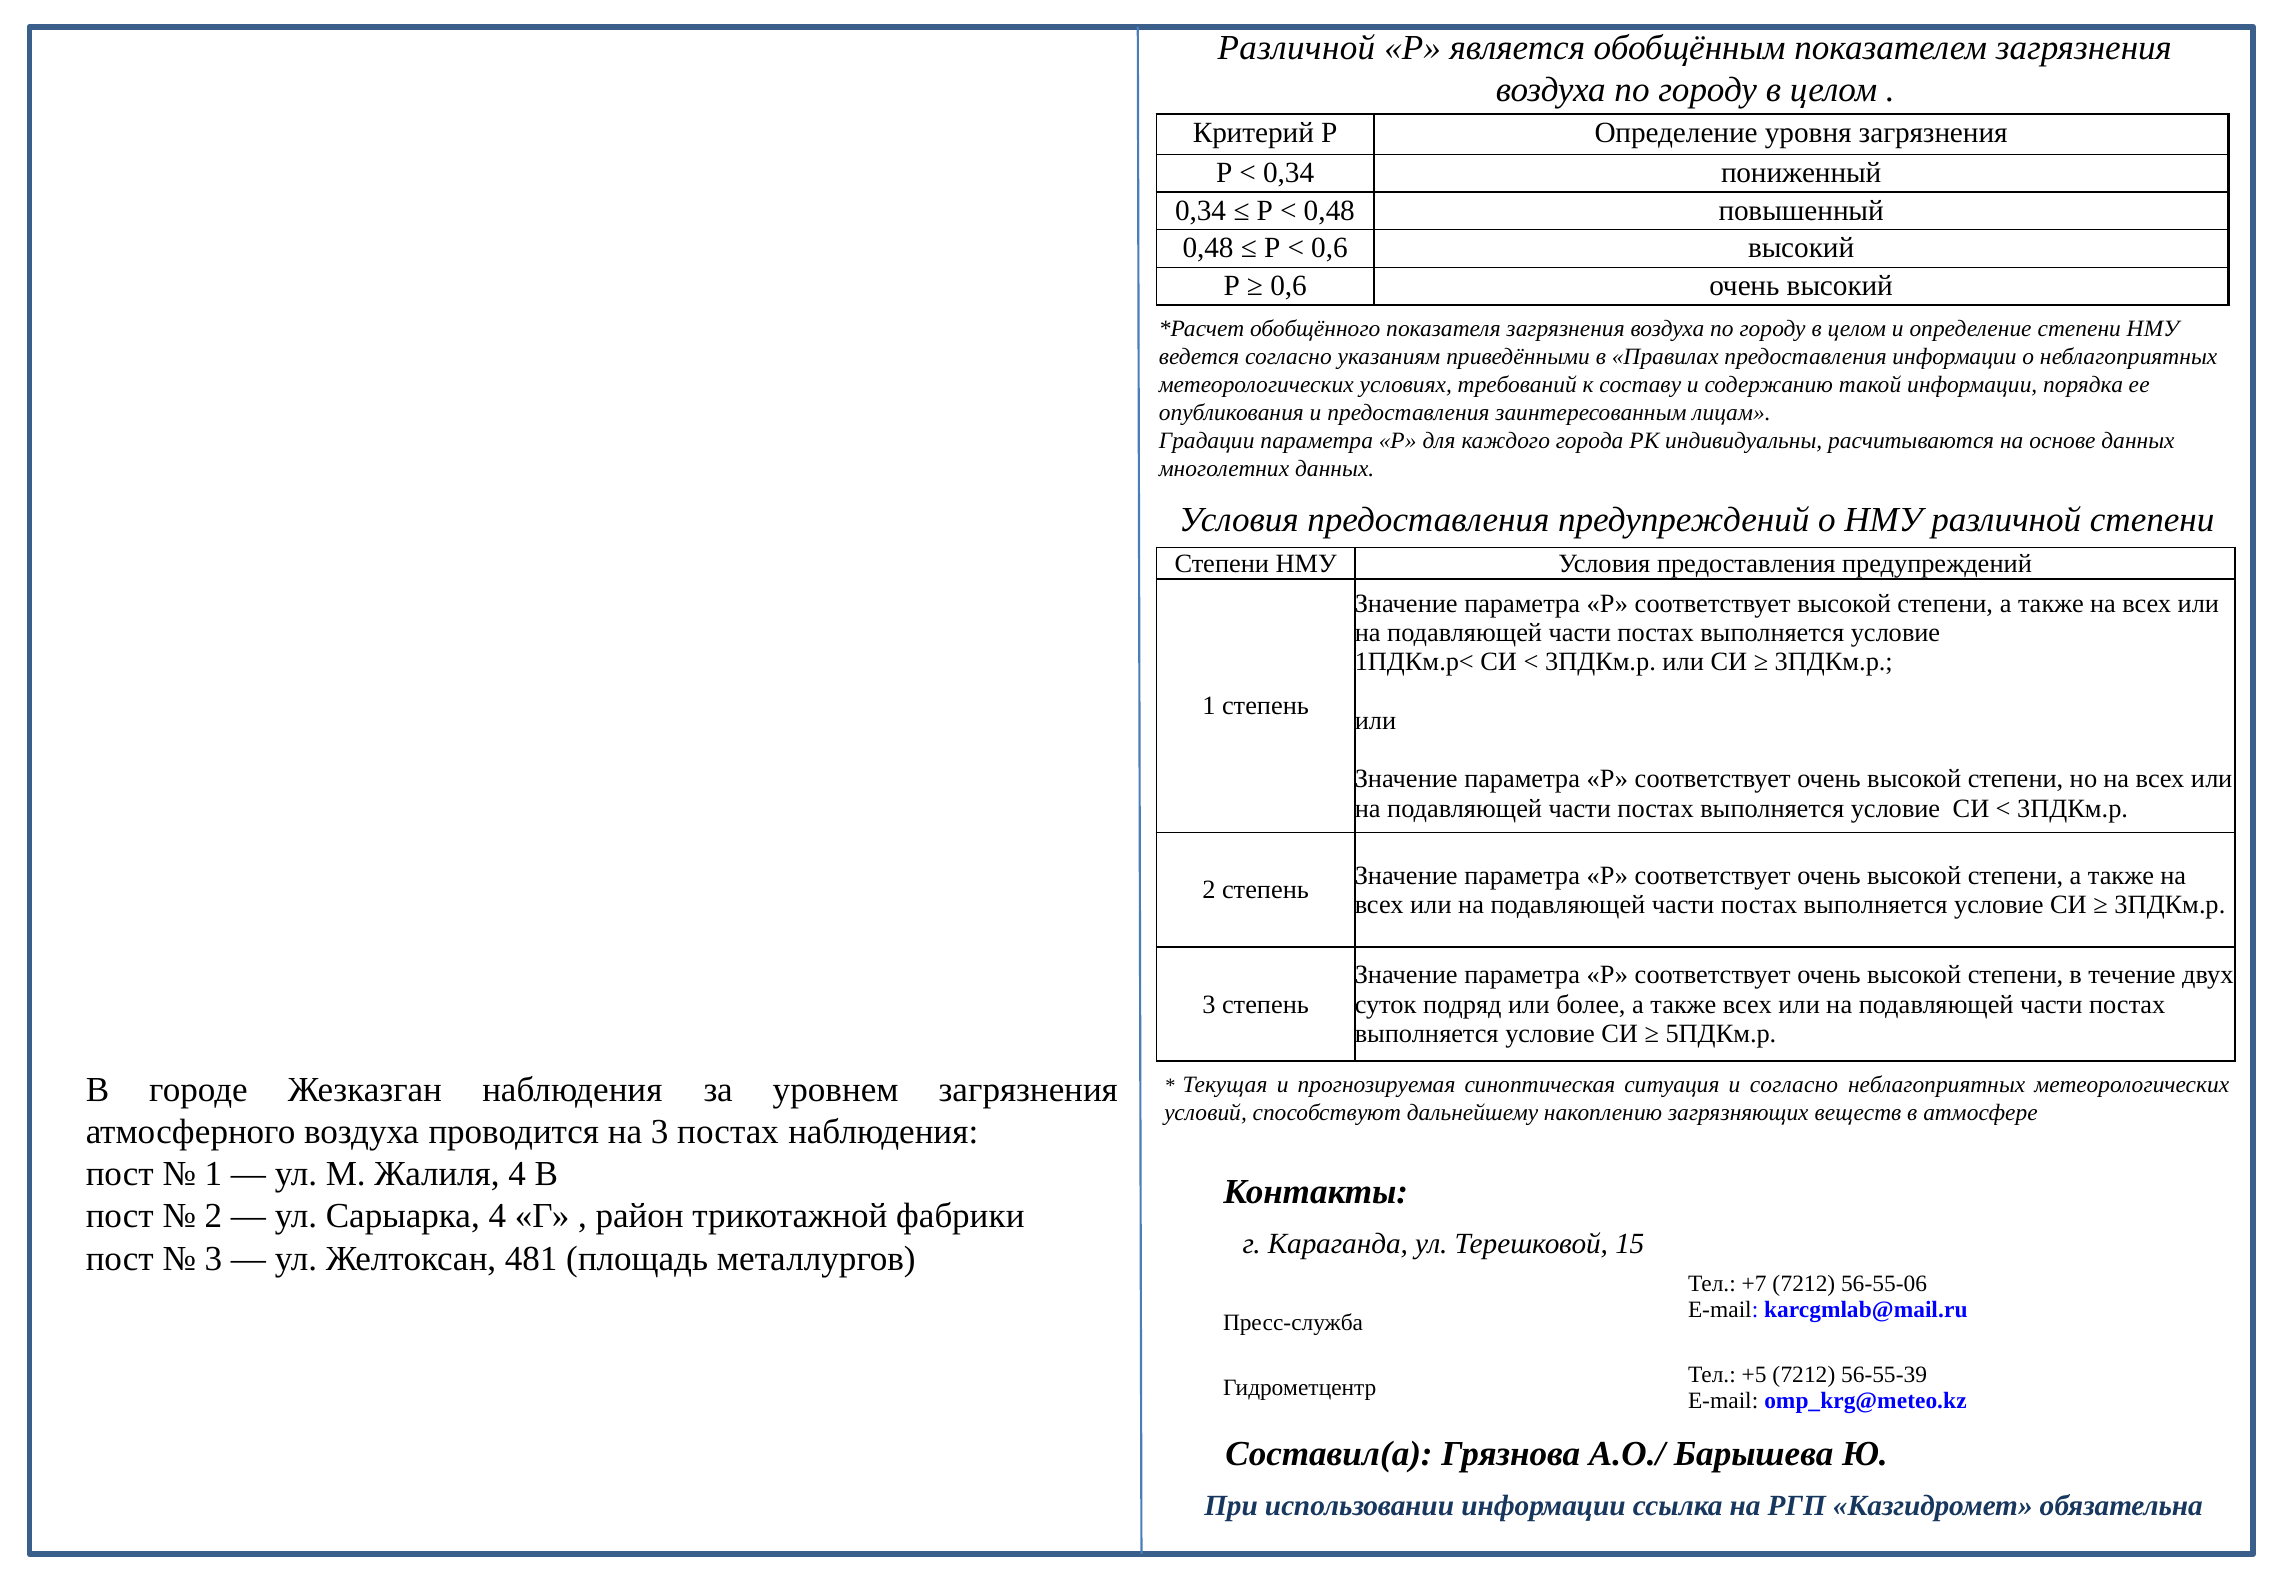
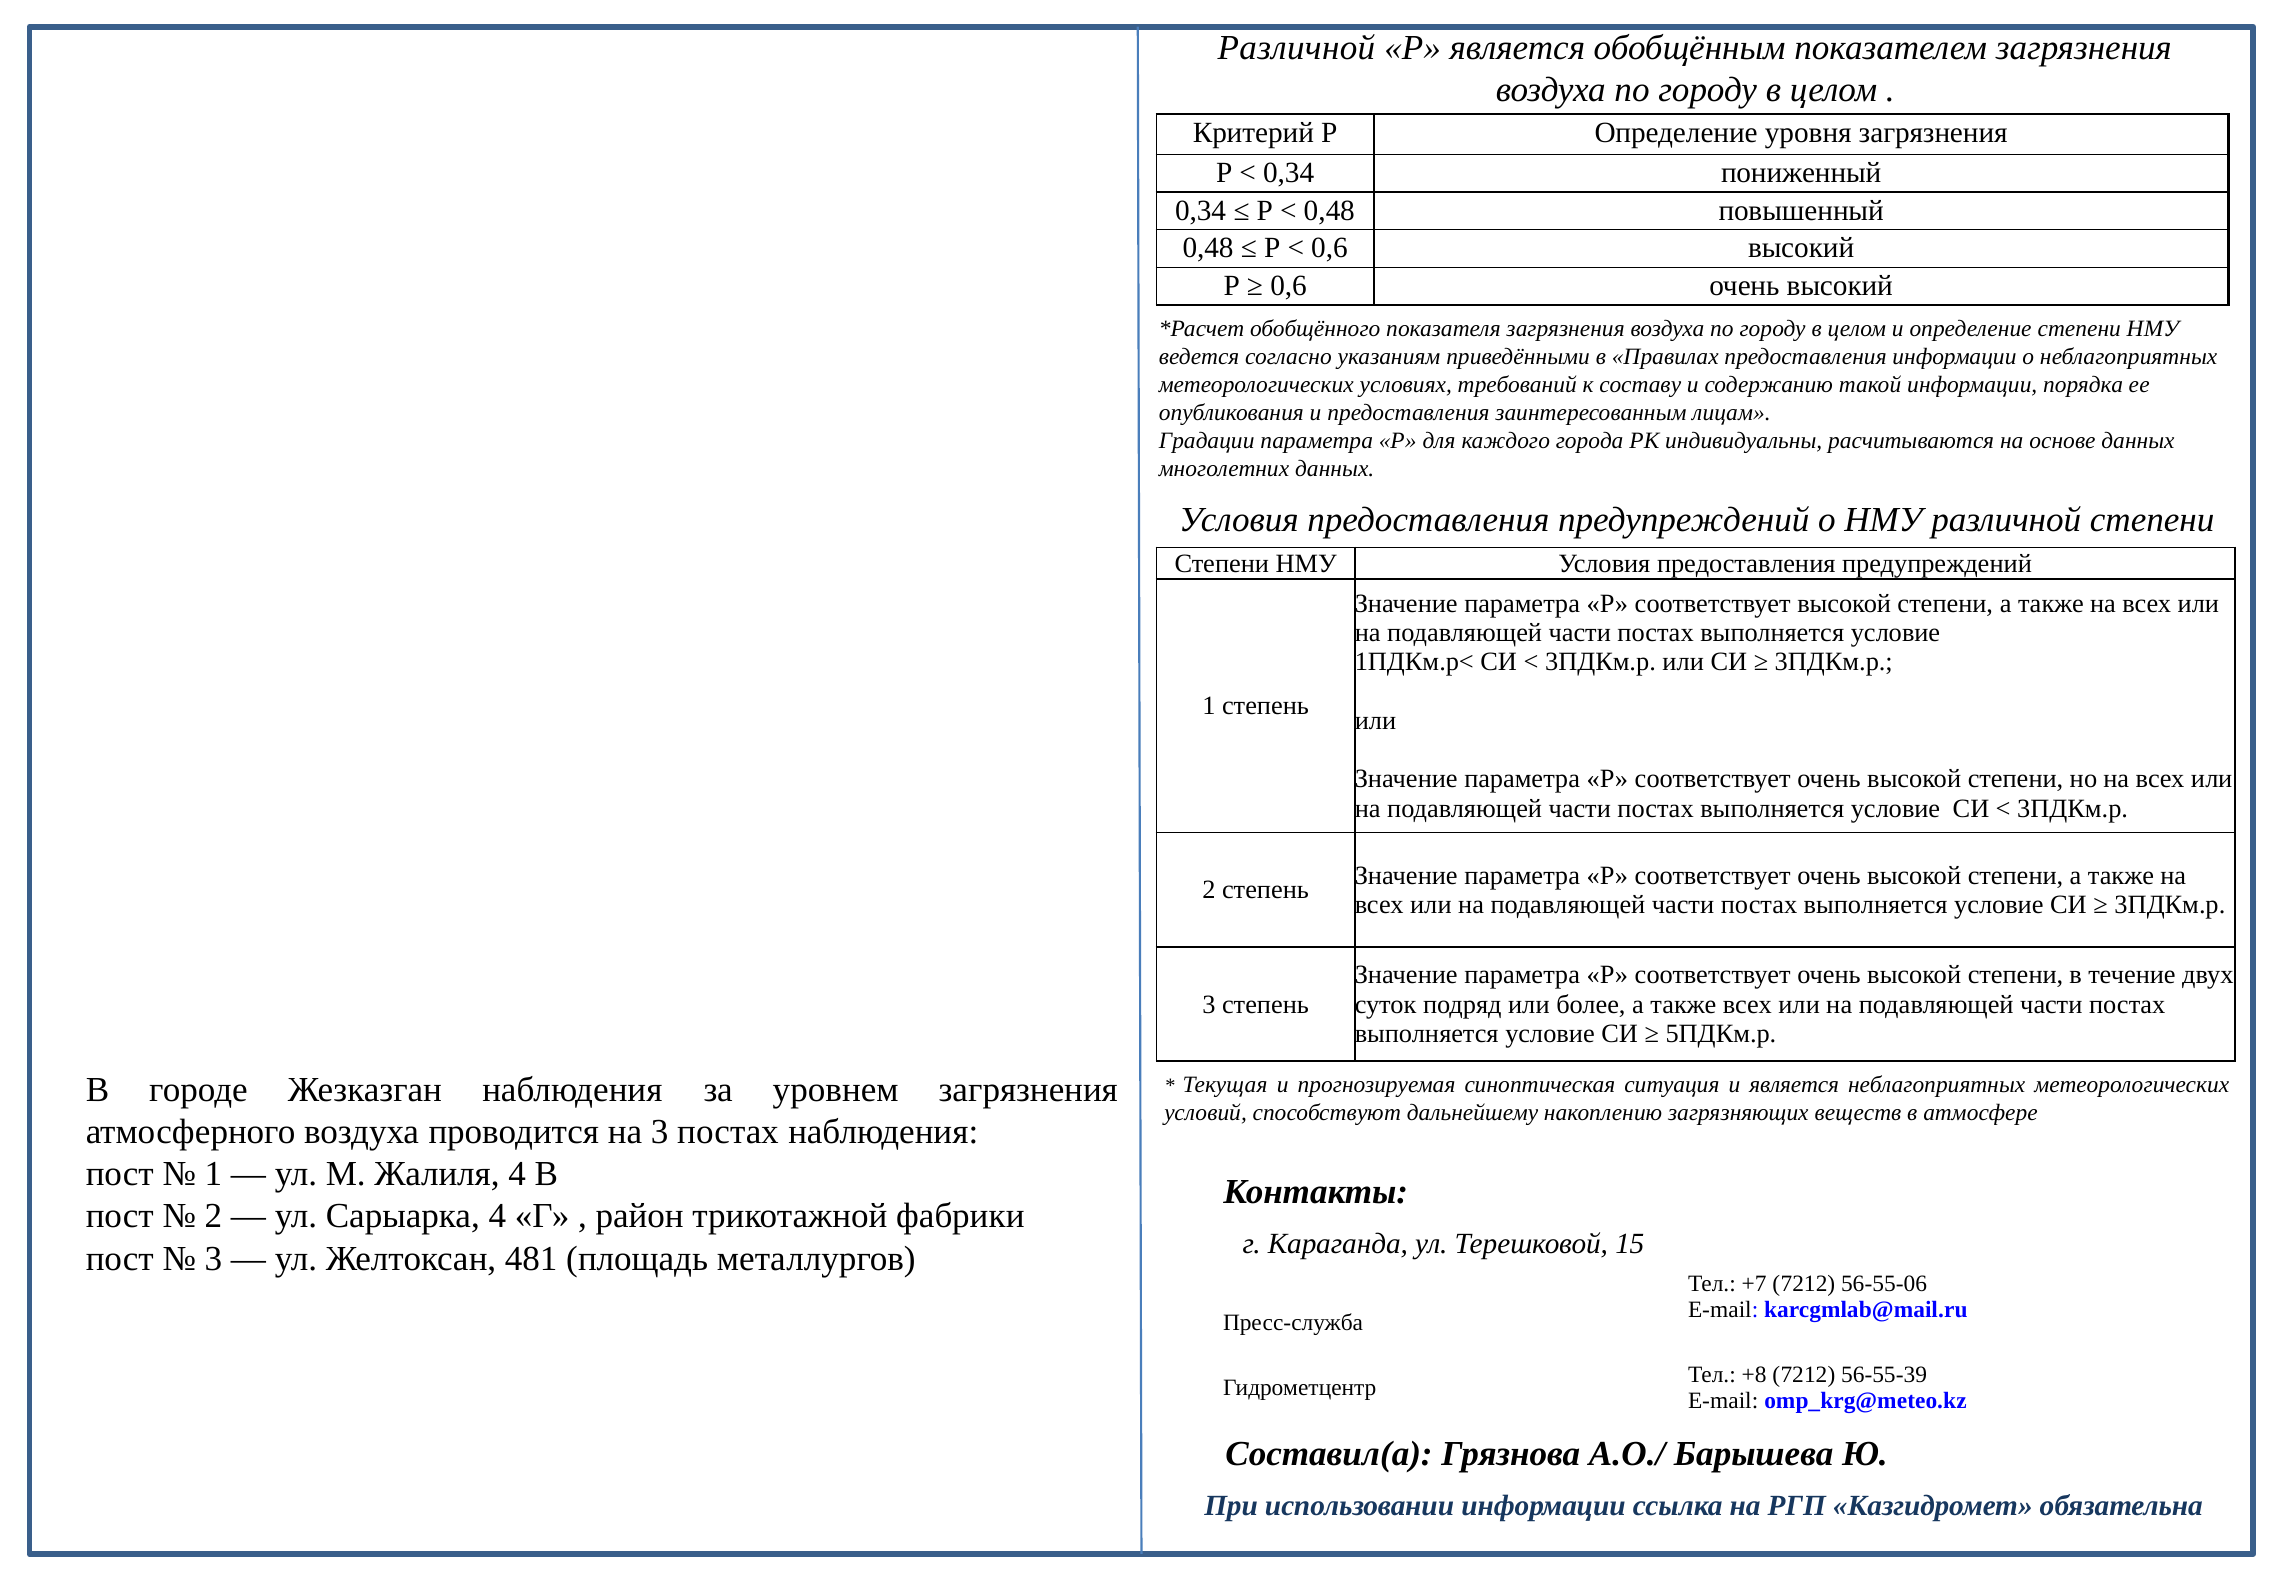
и согласно: согласно -> является (1794, 1085)
+5: +5 -> +8 (1754, 1375)
